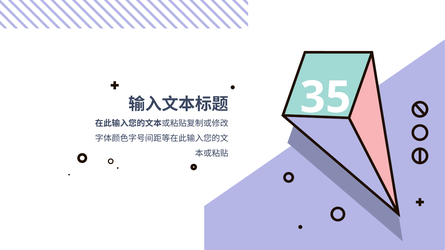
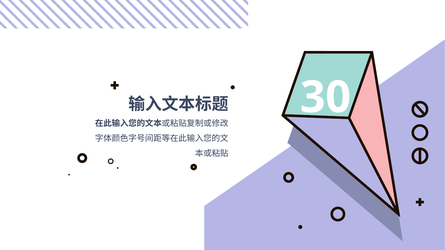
35: 35 -> 30 (325, 98)
